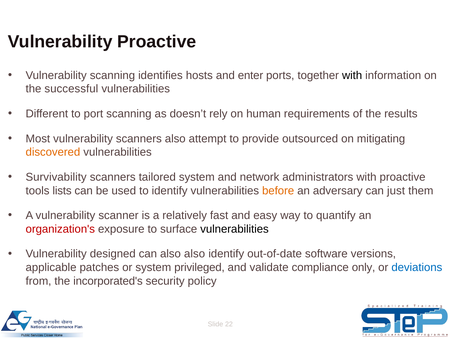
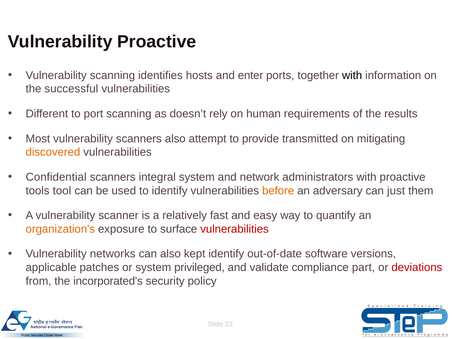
outsourced: outsourced -> transmitted (310, 139)
Survivability: Survivability -> Confidential (56, 177)
tailored: tailored -> integral (157, 177)
lists: lists -> tool (62, 191)
organization's colour: red -> orange (60, 229)
vulnerabilities colour: black -> red (235, 229)
designed: designed -> networks (113, 254)
also also: also -> kept (195, 254)
only: only -> part (363, 267)
deviations colour: blue -> red (417, 267)
